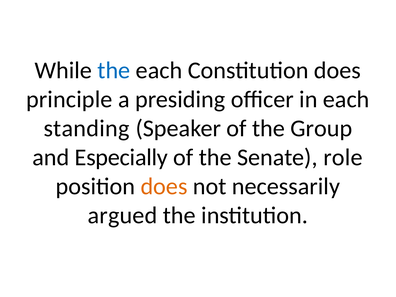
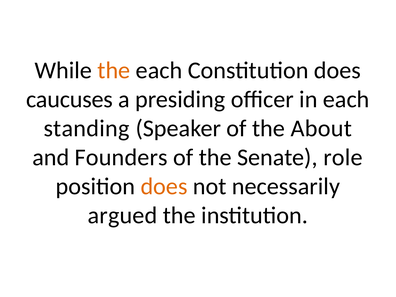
the colour: blue -> orange (114, 70)
principle: principle -> caucuses (69, 99)
Group: Group -> About (321, 128)
Especially: Especially -> Founders (121, 157)
